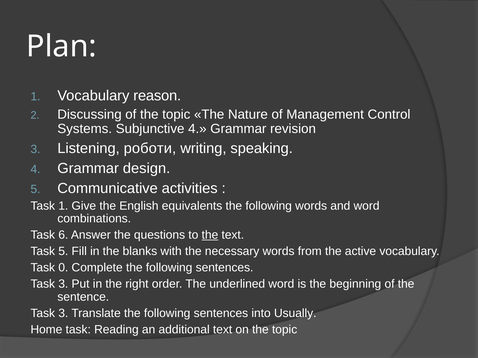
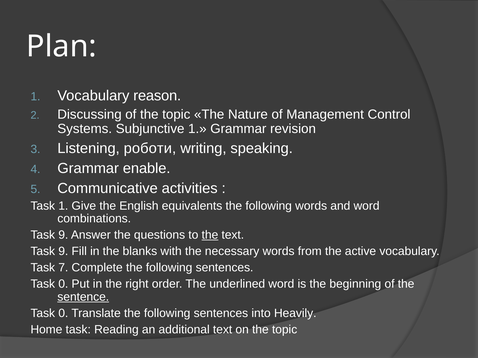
Subjunctive 4: 4 -> 1 (197, 129)
design: design -> enable (147, 169)
6: 6 -> 9 (63, 235)
5: 5 -> 9 (63, 252)
0: 0 -> 7 (63, 268)
3: 3 -> 0 (63, 284)
sentence underline: none -> present (83, 297)
3: 3 -> 0 (63, 314)
Usually: Usually -> Heavily (295, 314)
